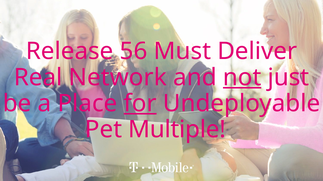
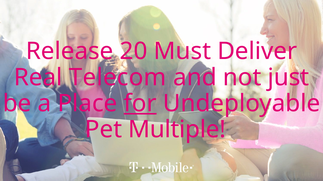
56: 56 -> 20 (134, 51)
Network: Network -> Telecom (118, 78)
not underline: present -> none (242, 78)
